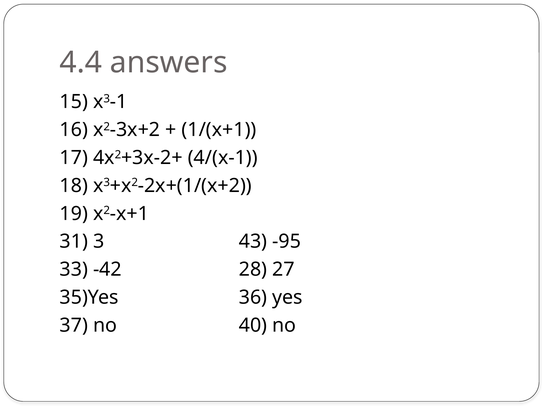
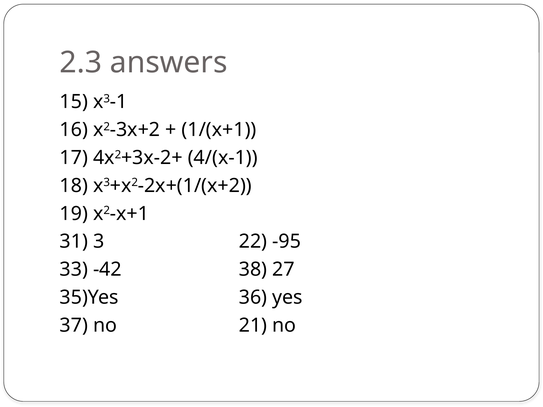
4.4: 4.4 -> 2.3 (81, 63)
43: 43 -> 22 (253, 242)
28: 28 -> 38 (253, 270)
40: 40 -> 21 (253, 326)
